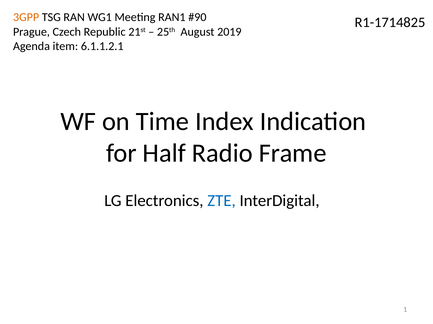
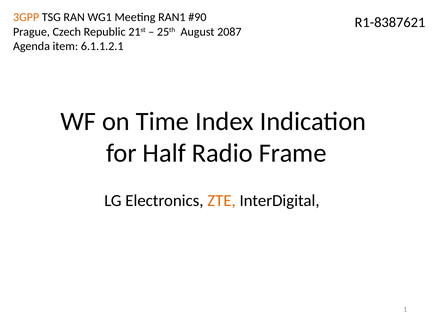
R1-1714825: R1-1714825 -> R1-8387621 (390, 22)
2019: 2019 -> 2087 (229, 32)
ZTE colour: blue -> orange (222, 201)
